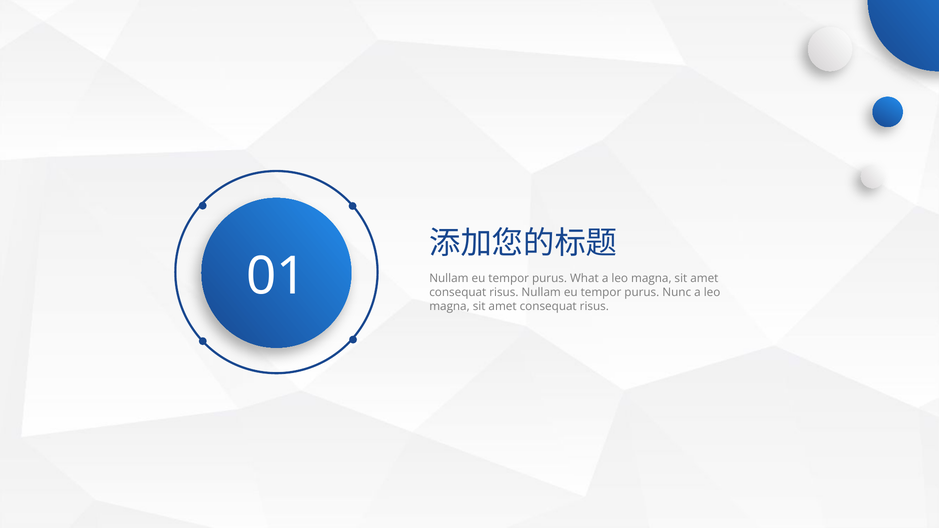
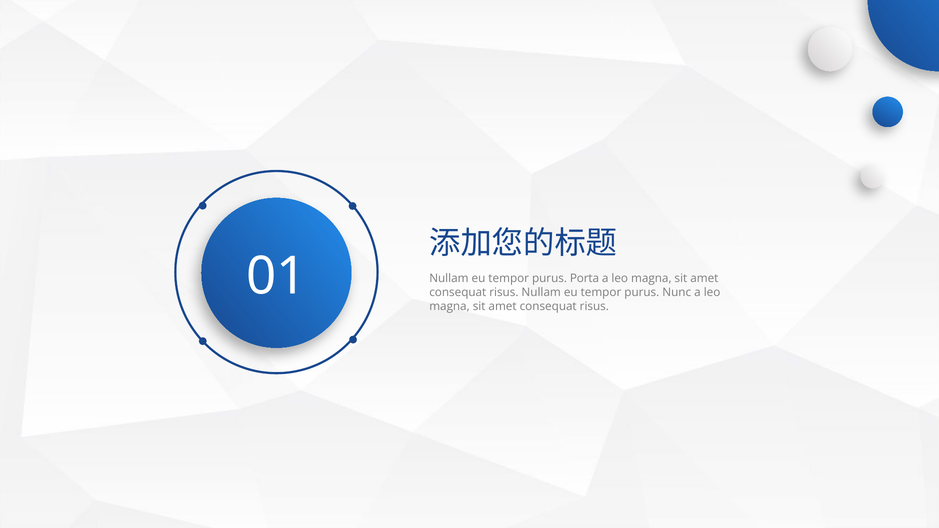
What: What -> Porta (584, 278)
